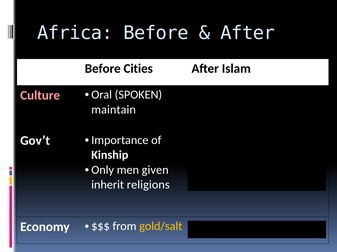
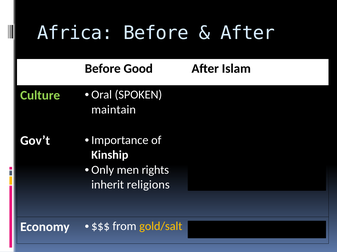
Cities: Cities -> Good (138, 69)
Culture colour: pink -> light green (40, 96)
men given: given -> rights (155, 170)
